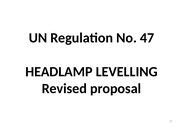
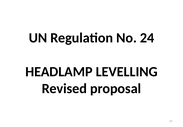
47: 47 -> 24 (147, 38)
